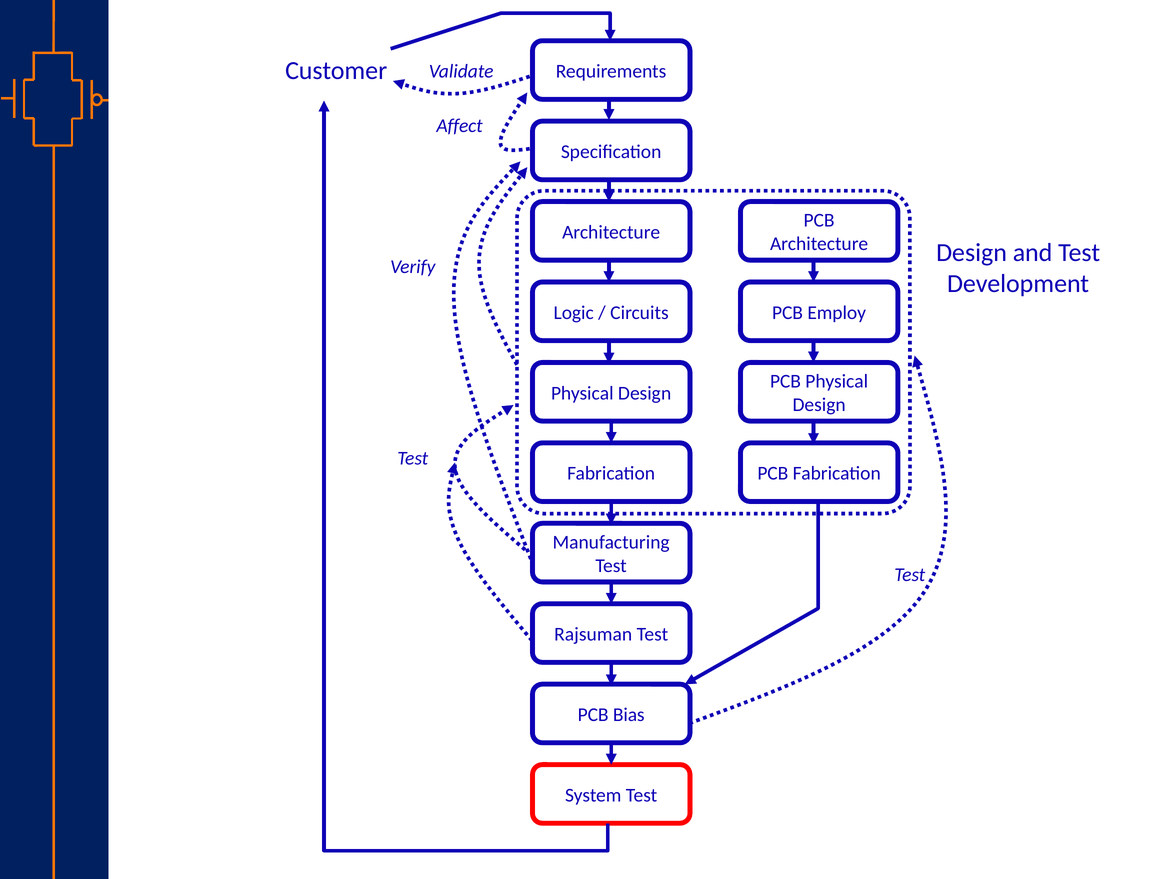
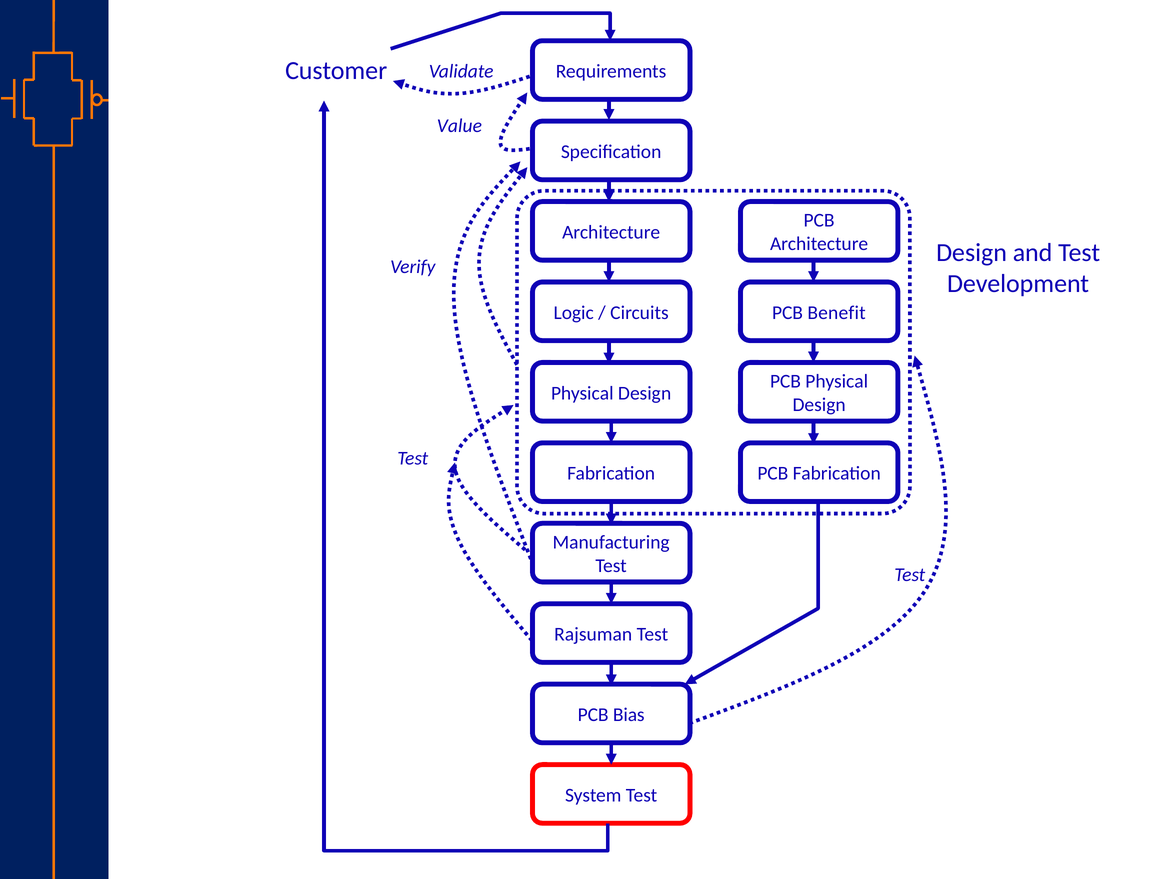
Affect: Affect -> Value (459, 126)
Employ: Employ -> Benefit (837, 313)
